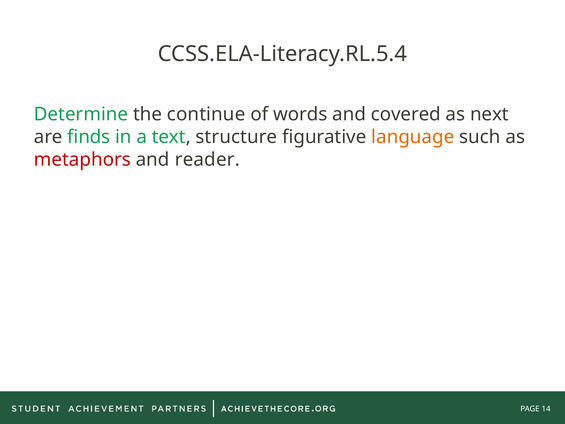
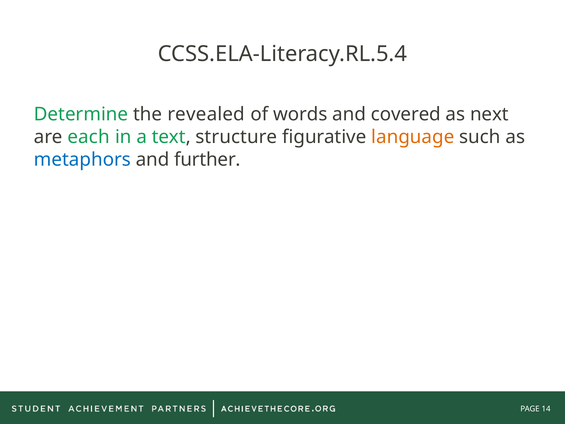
continue: continue -> revealed (206, 114)
finds: finds -> each (89, 137)
metaphors colour: red -> blue (82, 160)
reader: reader -> further (207, 160)
